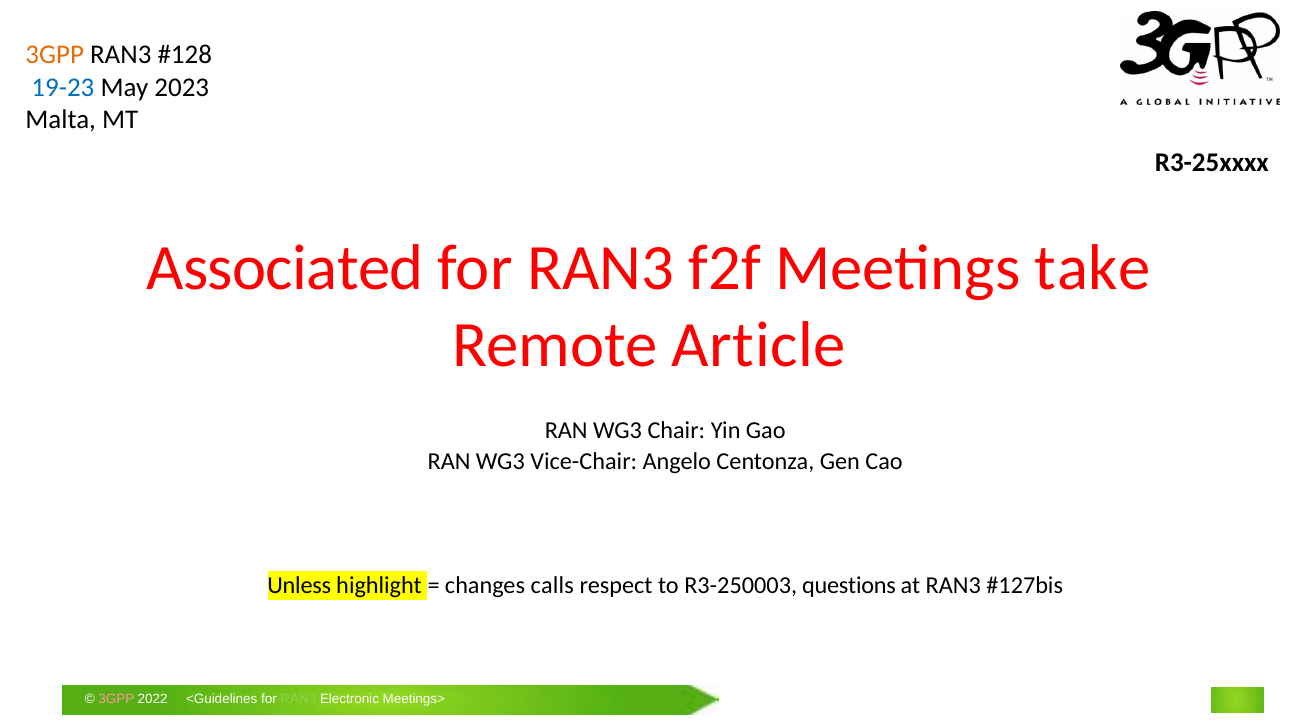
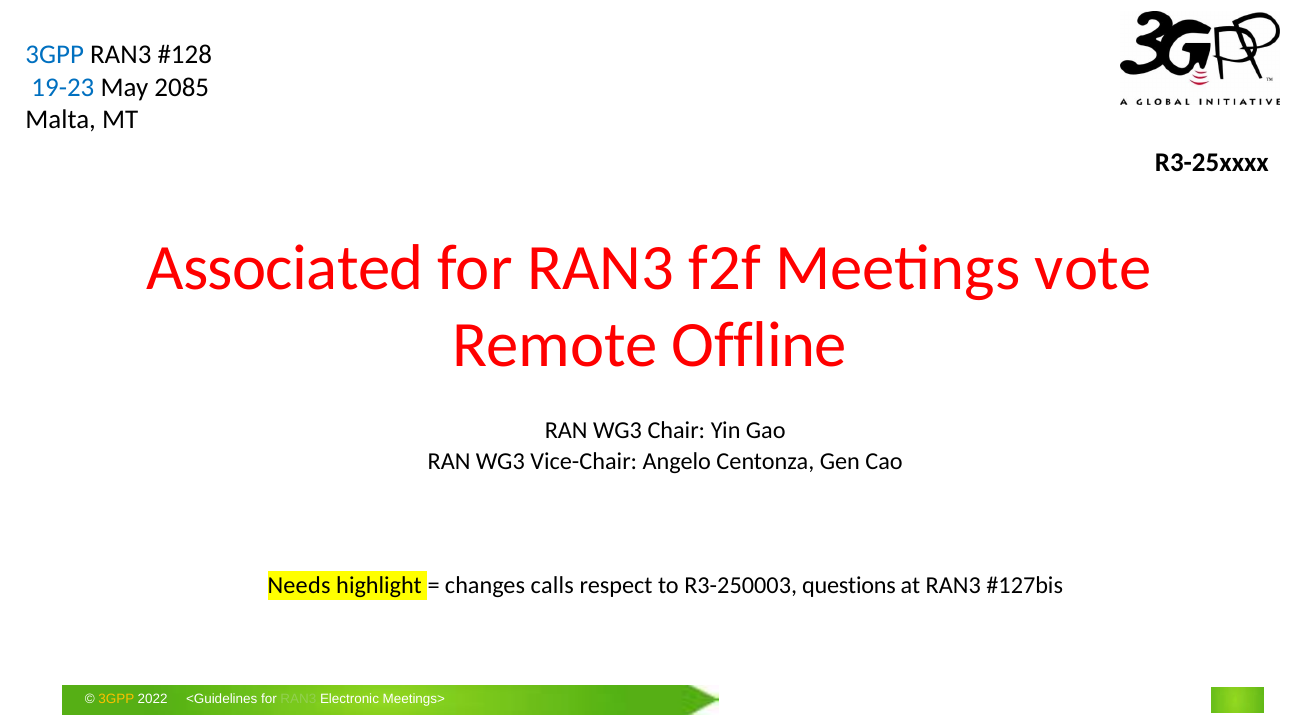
3GPP colour: orange -> blue (55, 55)
2023: 2023 -> 2085 (182, 87)
take: take -> vote (1093, 268)
Article: Article -> Offline (759, 345)
Unless: Unless -> Needs (299, 586)
3GPP colour: pink -> yellow (116, 699)
